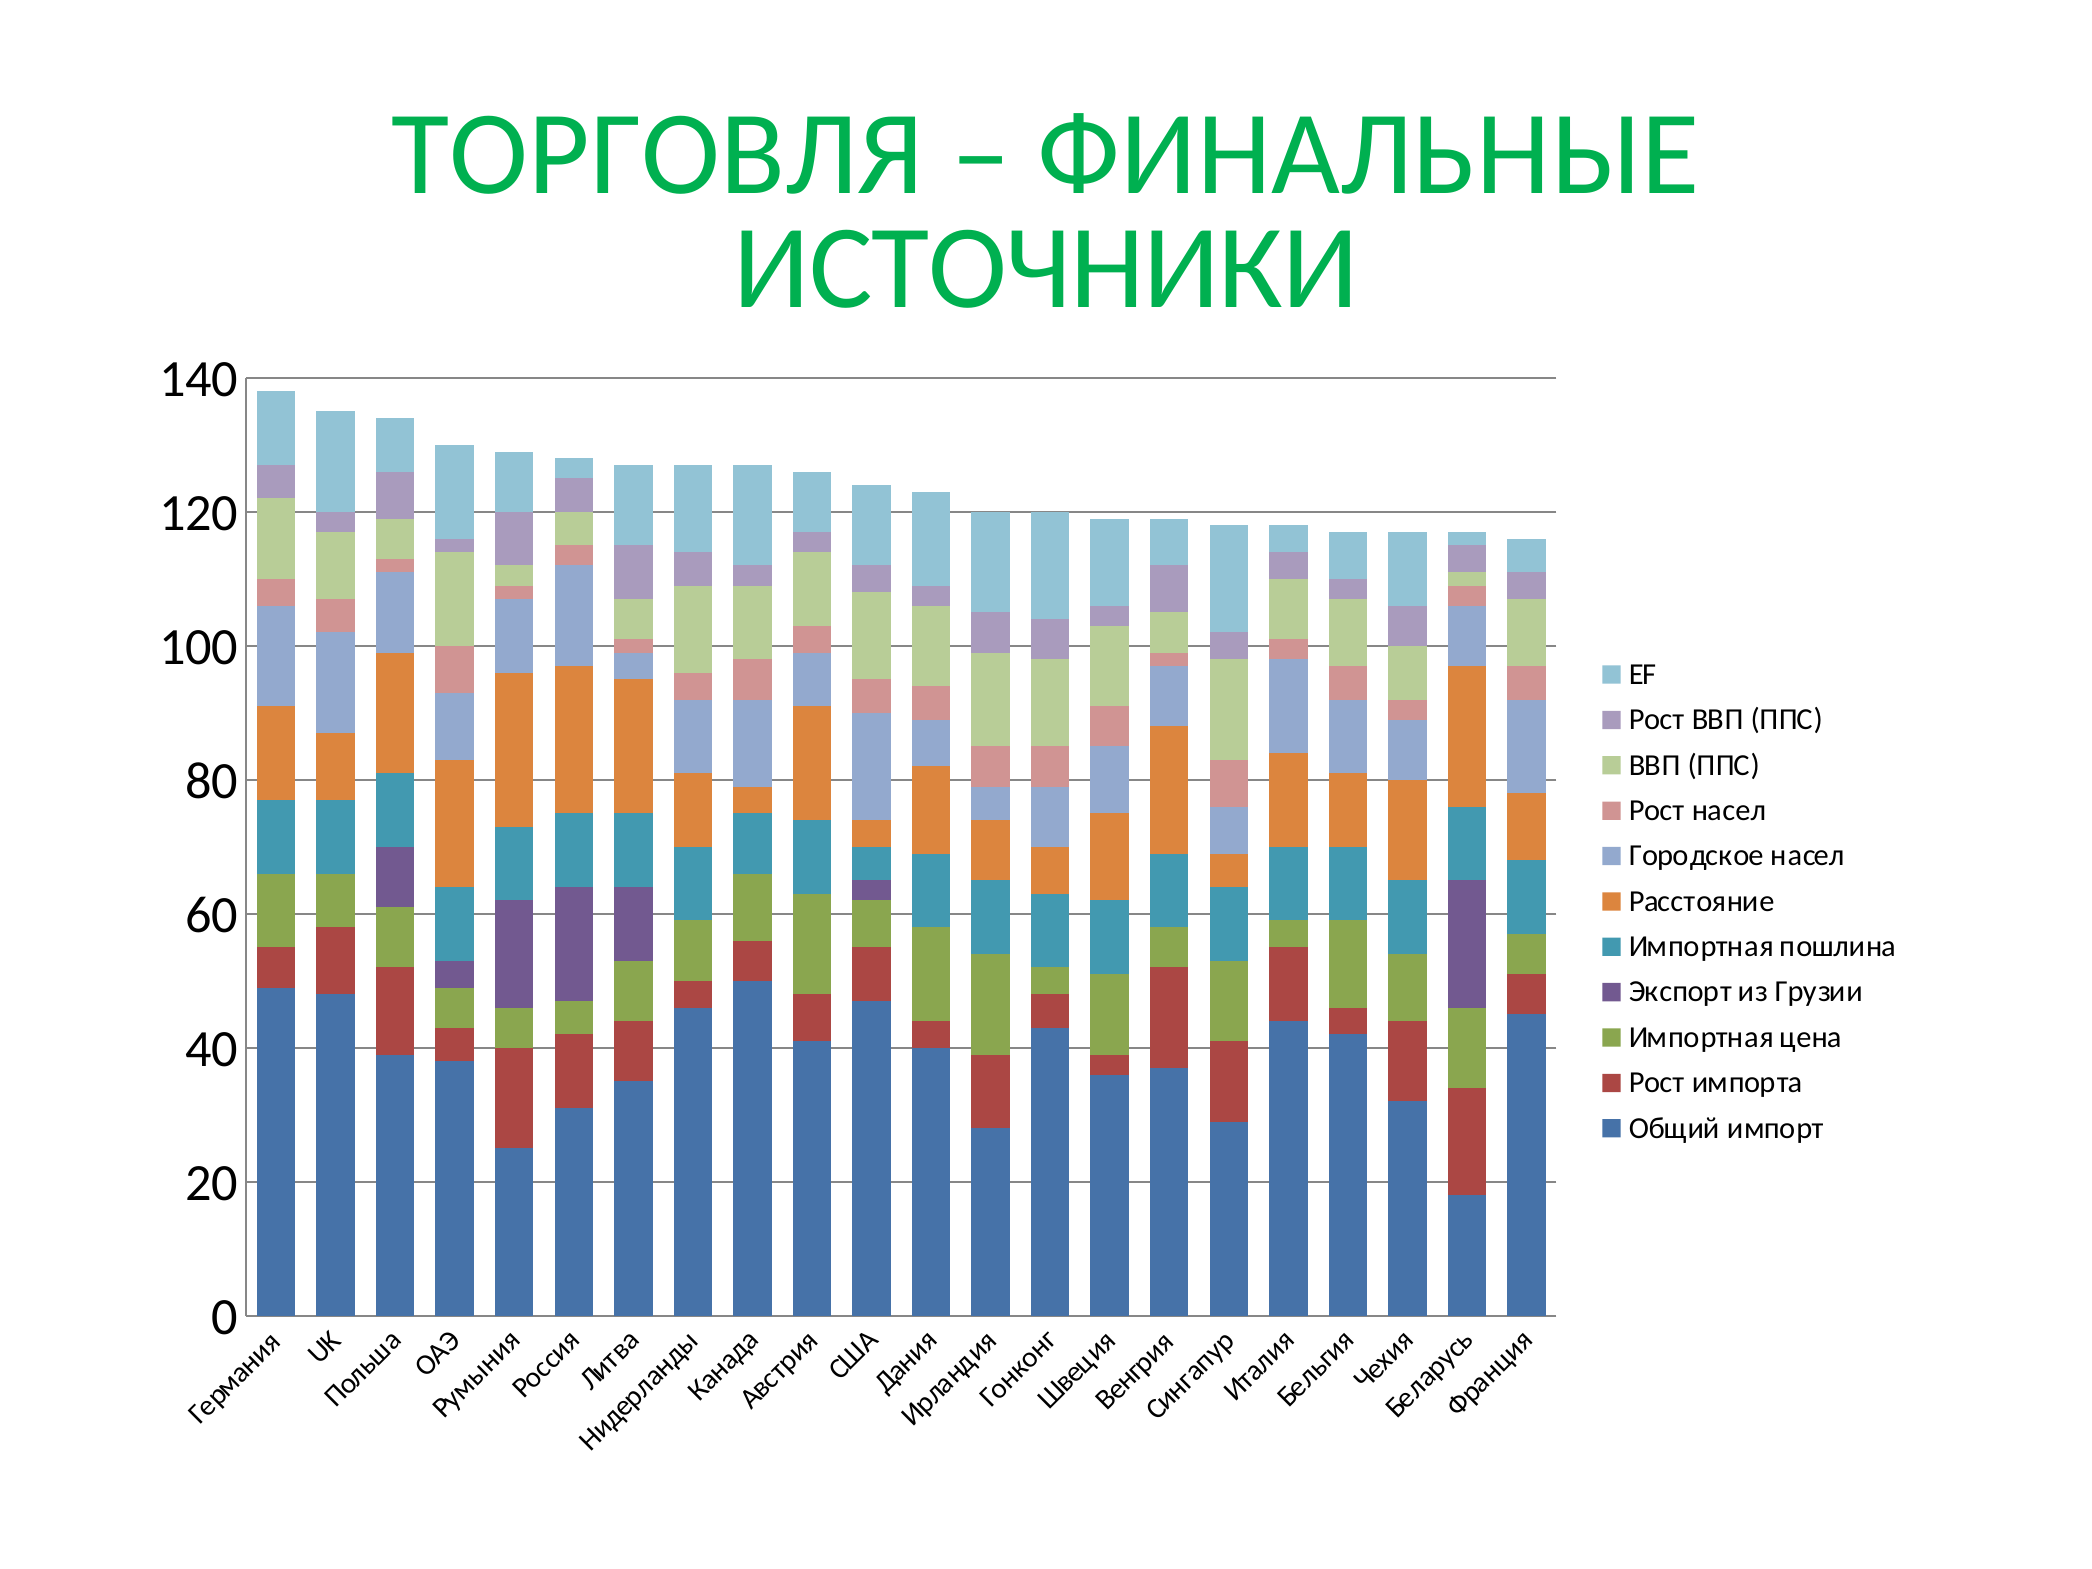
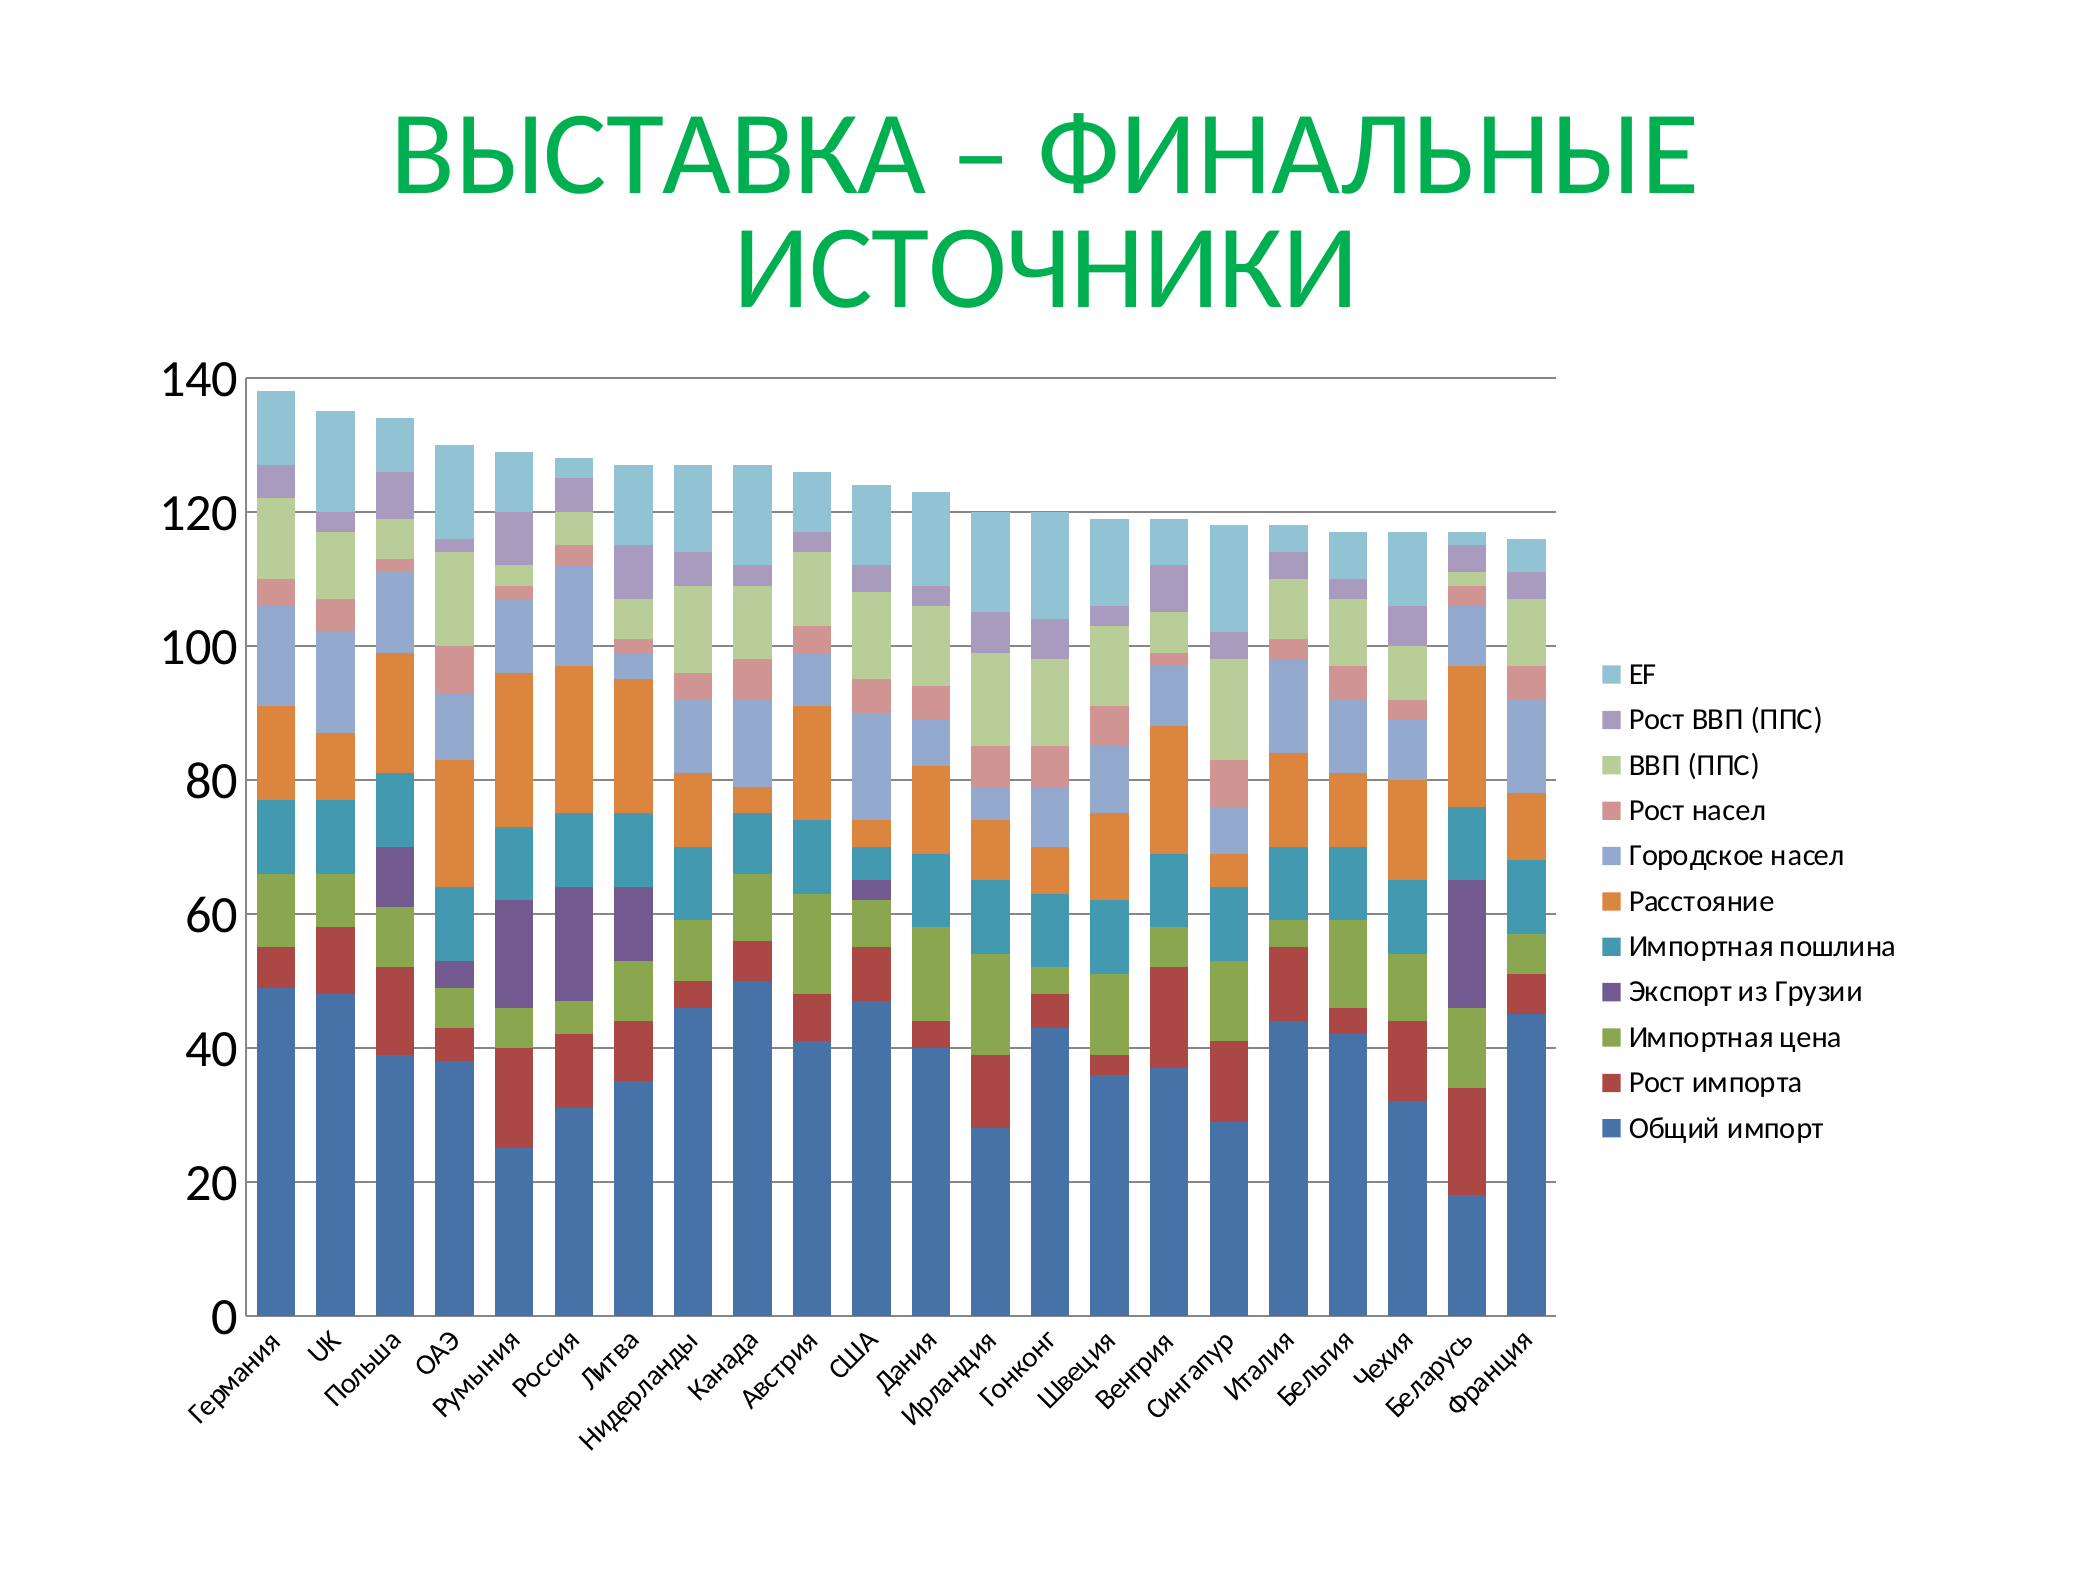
ТОРГОВЛЯ: ТОРГОВЛЯ -> ВЫСТАВКА (659, 154)
